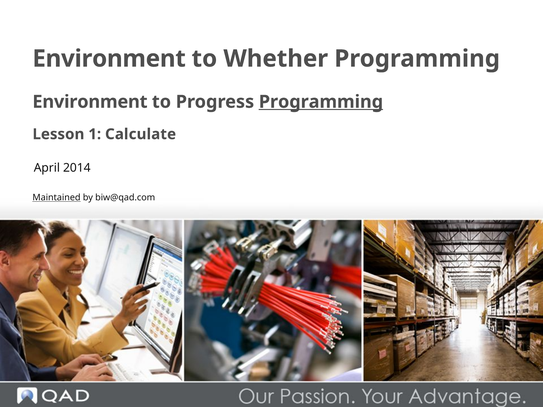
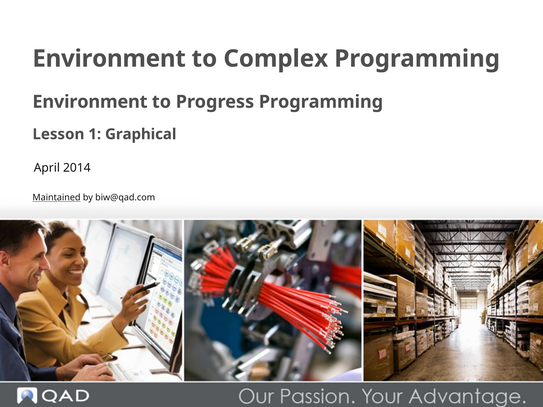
Whether: Whether -> Complex (276, 59)
Programming underline: present -> none (321, 102)
Calculate: Calculate -> Graphical (141, 134)
